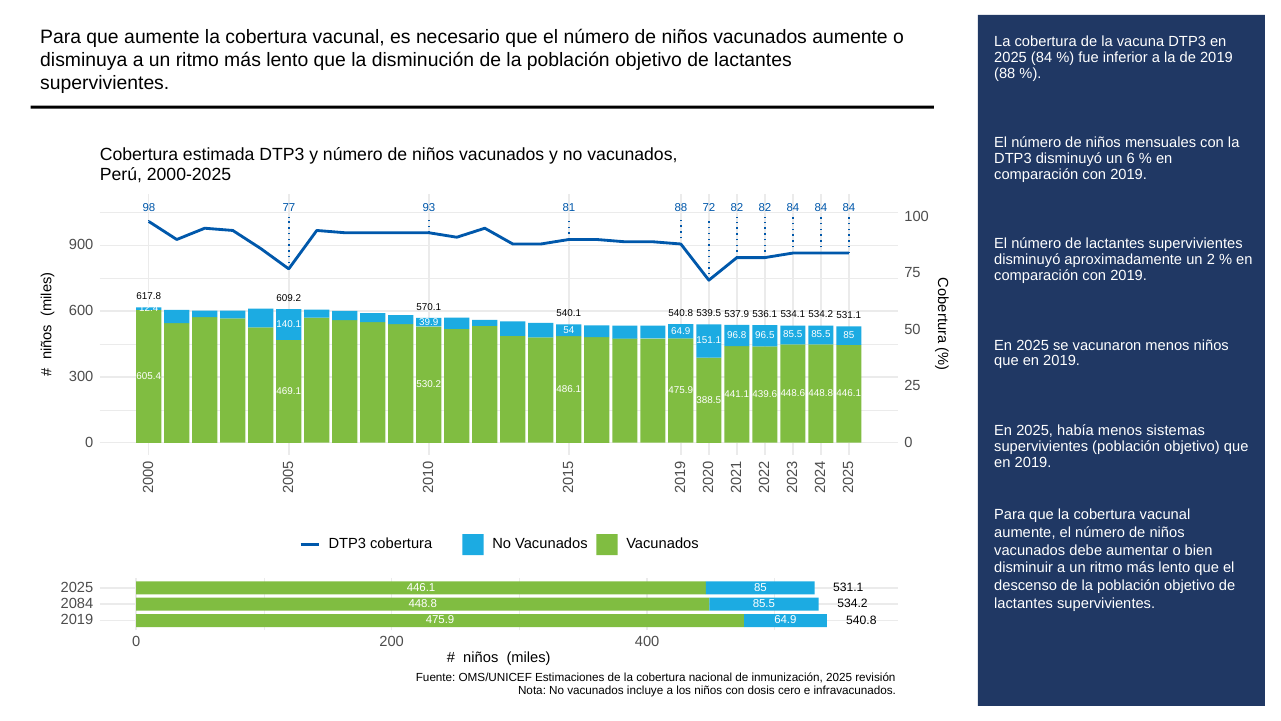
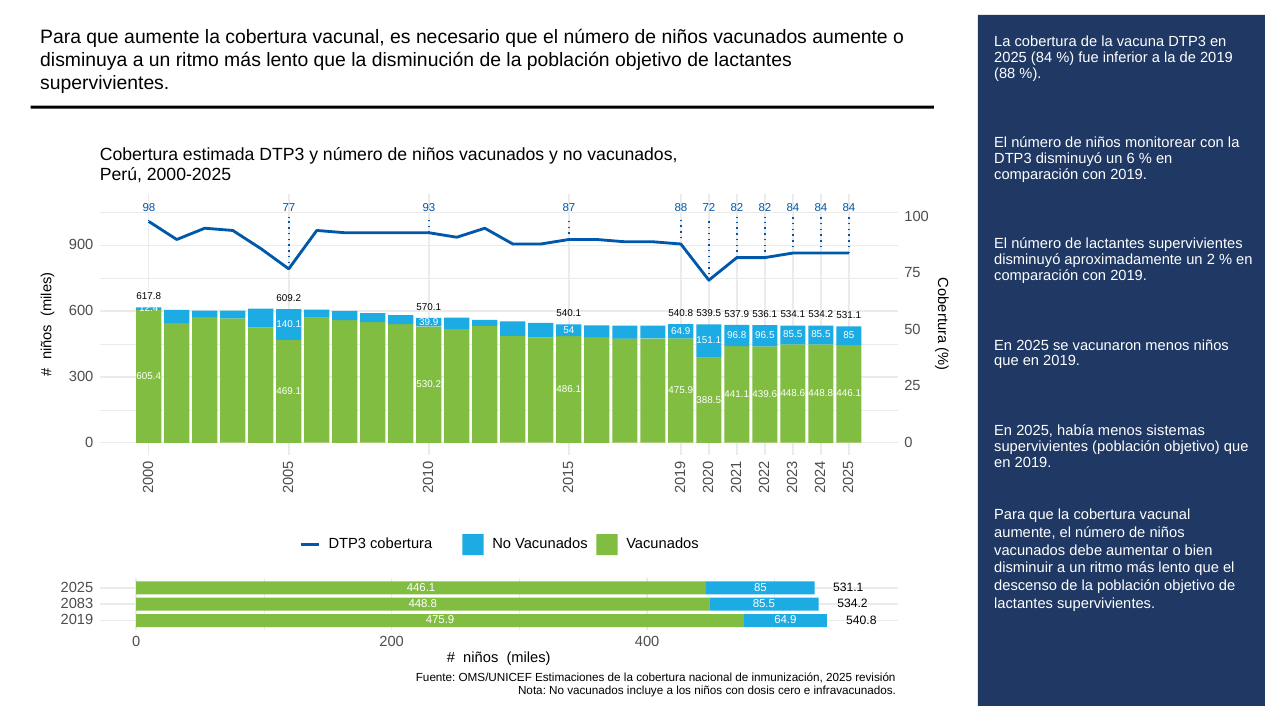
mensuales: mensuales -> monitorear (1161, 143)
81: 81 -> 87 (569, 208)
2084: 2084 -> 2083 (77, 603)
